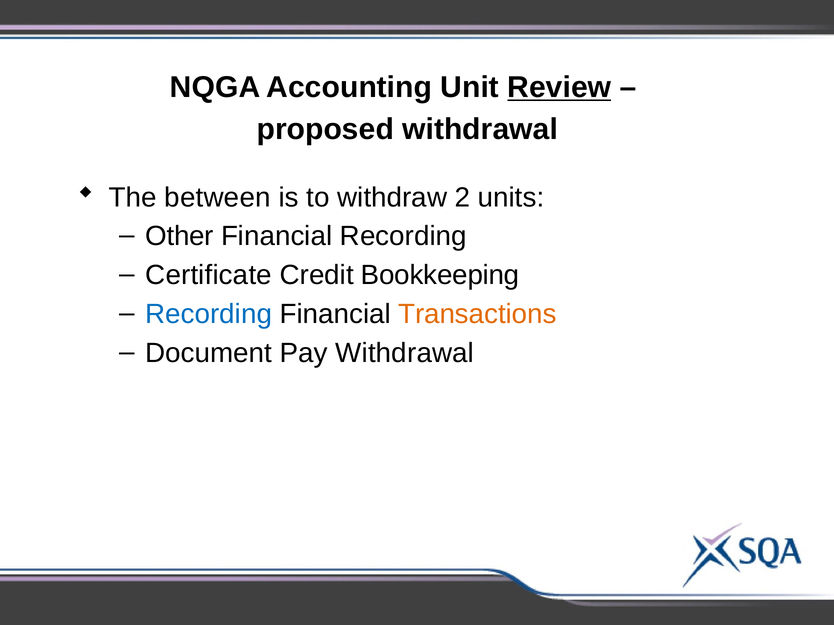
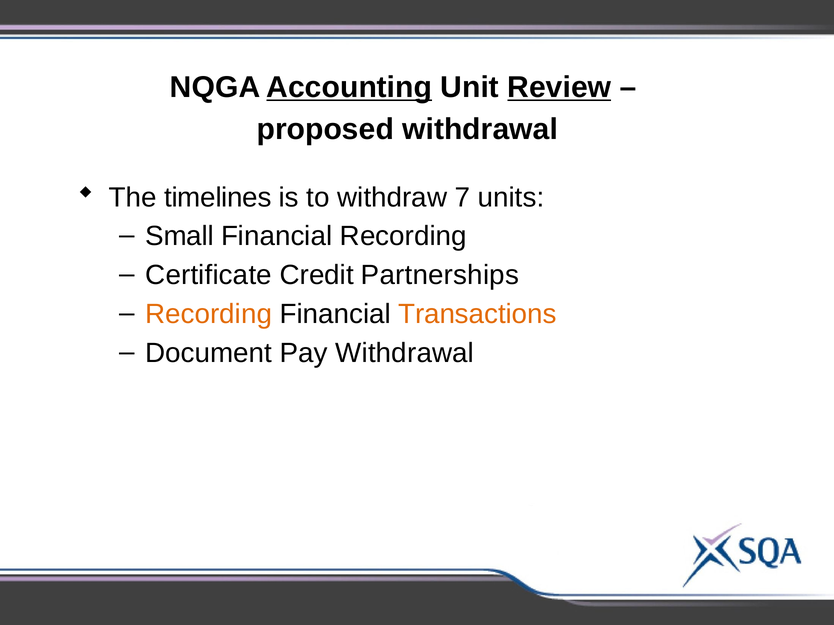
Accounting underline: none -> present (349, 87)
between: between -> timelines (218, 198)
2: 2 -> 7 (463, 198)
Other: Other -> Small (179, 236)
Bookkeeping: Bookkeeping -> Partnerships (440, 275)
Recording colour: blue -> orange (209, 314)
